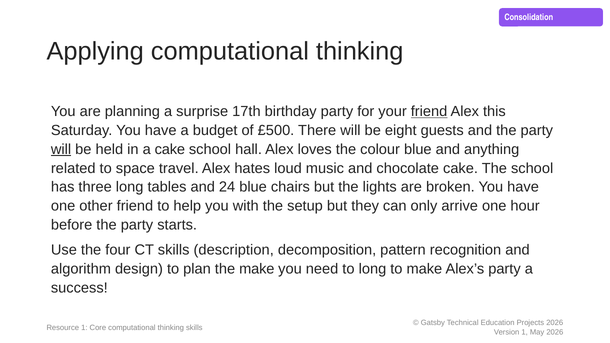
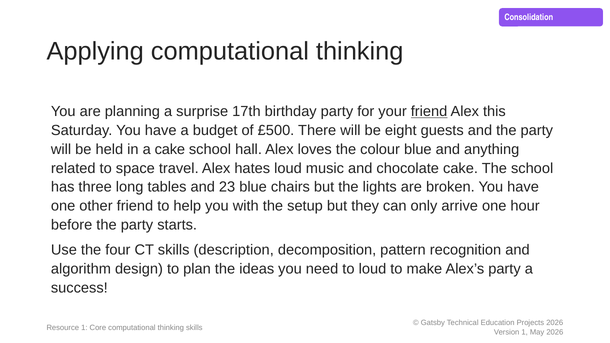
will underline: present -> none (61, 149)
24: 24 -> 23 (227, 187)
the make: make -> ideas (257, 269)
to long: long -> loud (372, 269)
